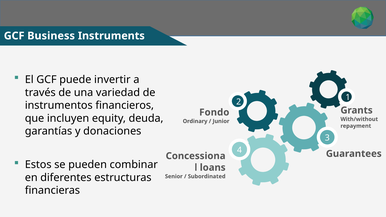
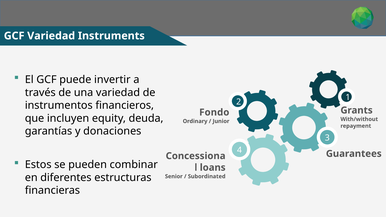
GCF Business: Business -> Variedad (51, 36)
